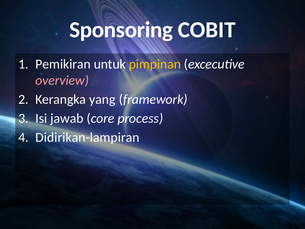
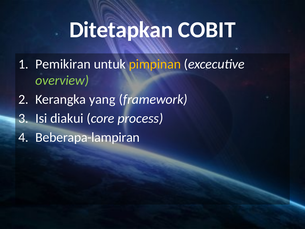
Sponsoring: Sponsoring -> Ditetapkan (121, 30)
overview colour: pink -> light green (62, 80)
jawab: jawab -> diakui (67, 118)
Didirikan-lampiran: Didirikan-lampiran -> Beberapa-lampiran (88, 137)
